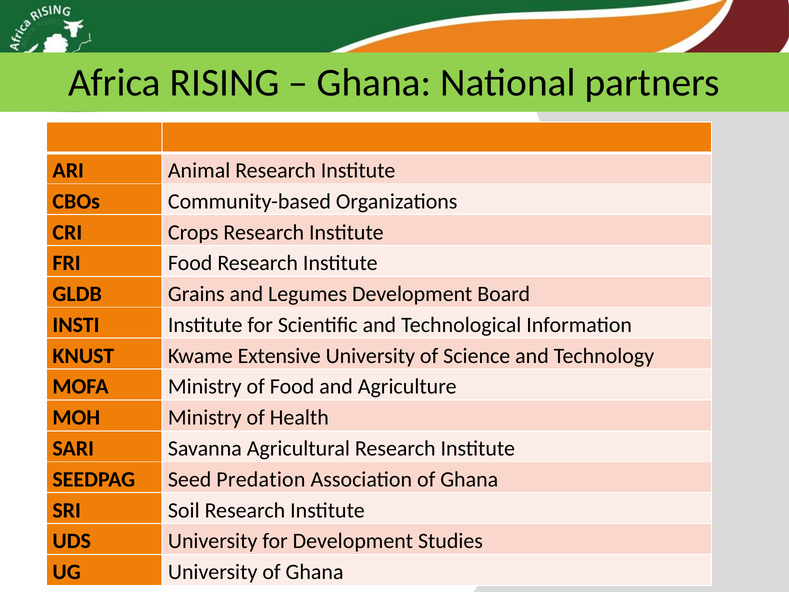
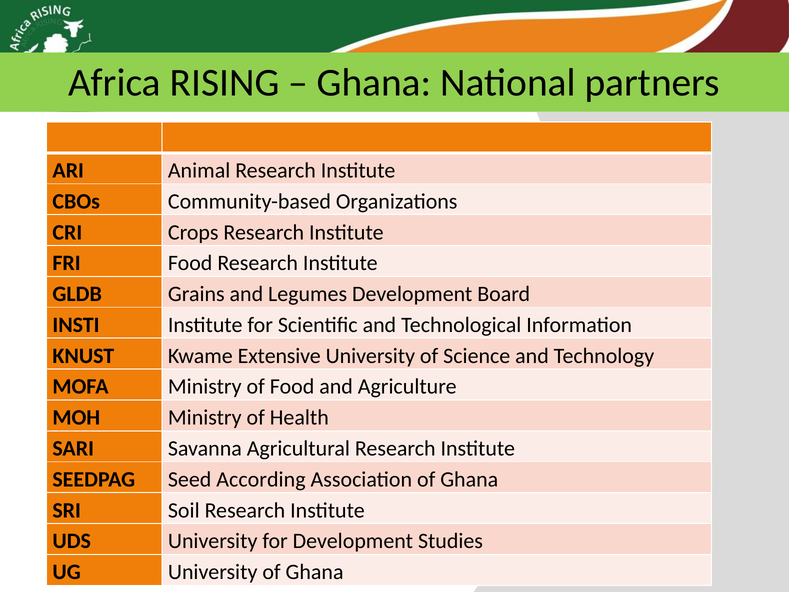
Predation: Predation -> According (261, 479)
